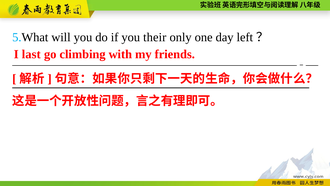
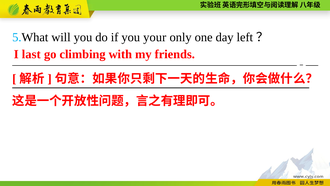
their: their -> your (155, 37)
